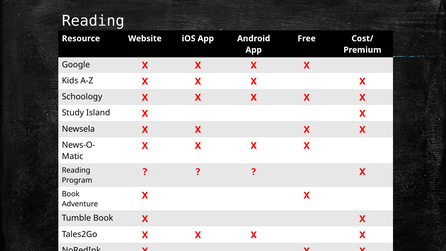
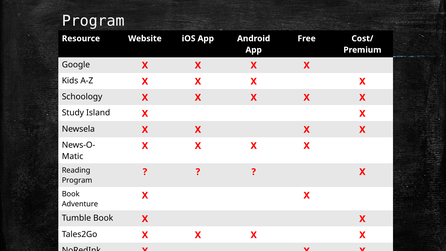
Reading: Reading -> Program (93, 21)
